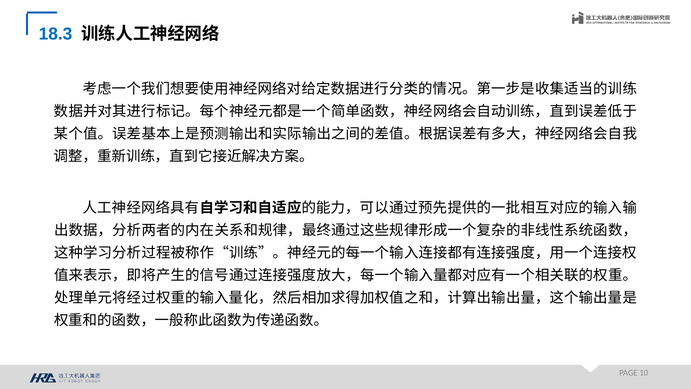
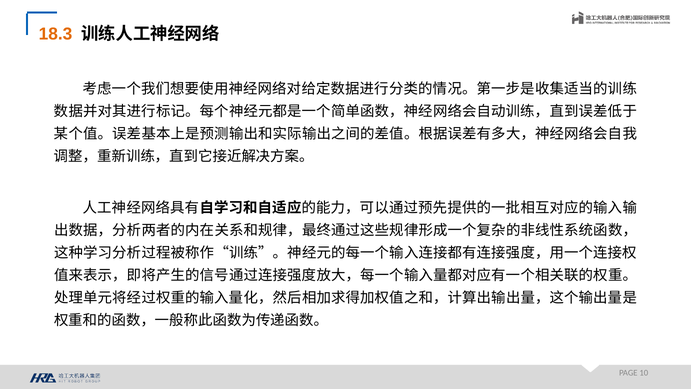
18.3 colour: blue -> orange (56, 34)
